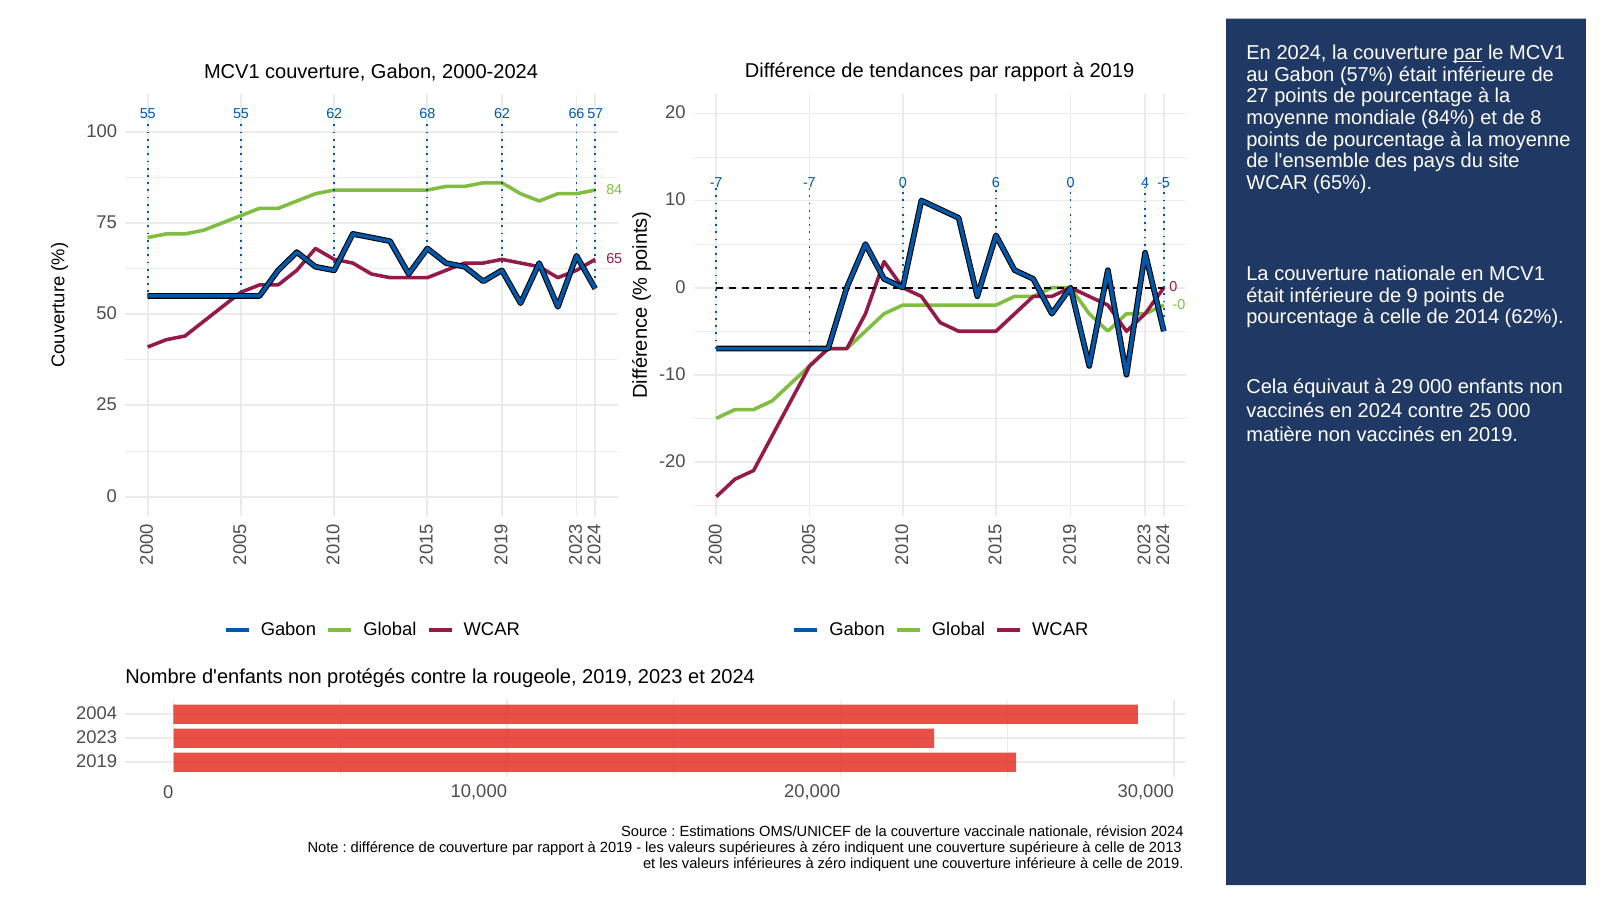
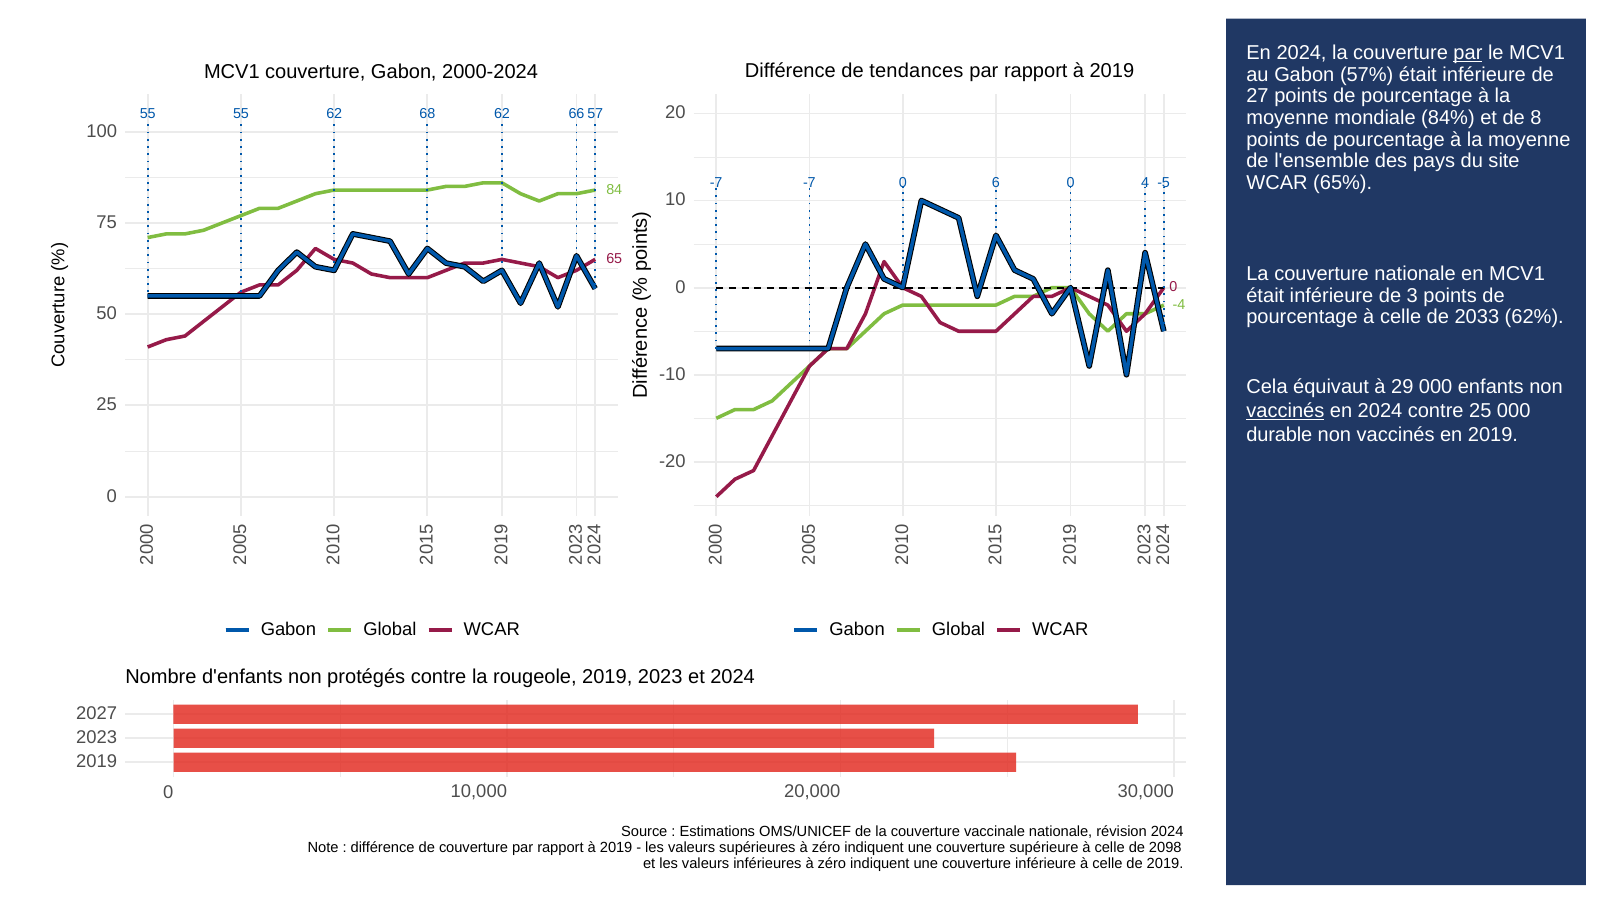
de 9: 9 -> 3 (1412, 295)
-0: -0 -> -4 (1179, 304)
2014: 2014 -> 2033 (1477, 317)
vaccinés underline: none -> present (1285, 411)
matière: matière -> durable (1279, 435)
2004: 2004 -> 2027 (97, 713)
2013: 2013 -> 2098 (1165, 847)
